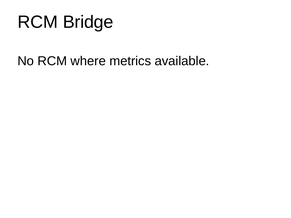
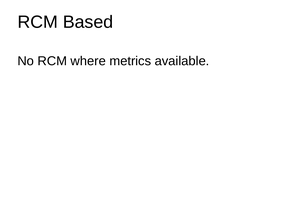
Bridge: Bridge -> Based (88, 22)
